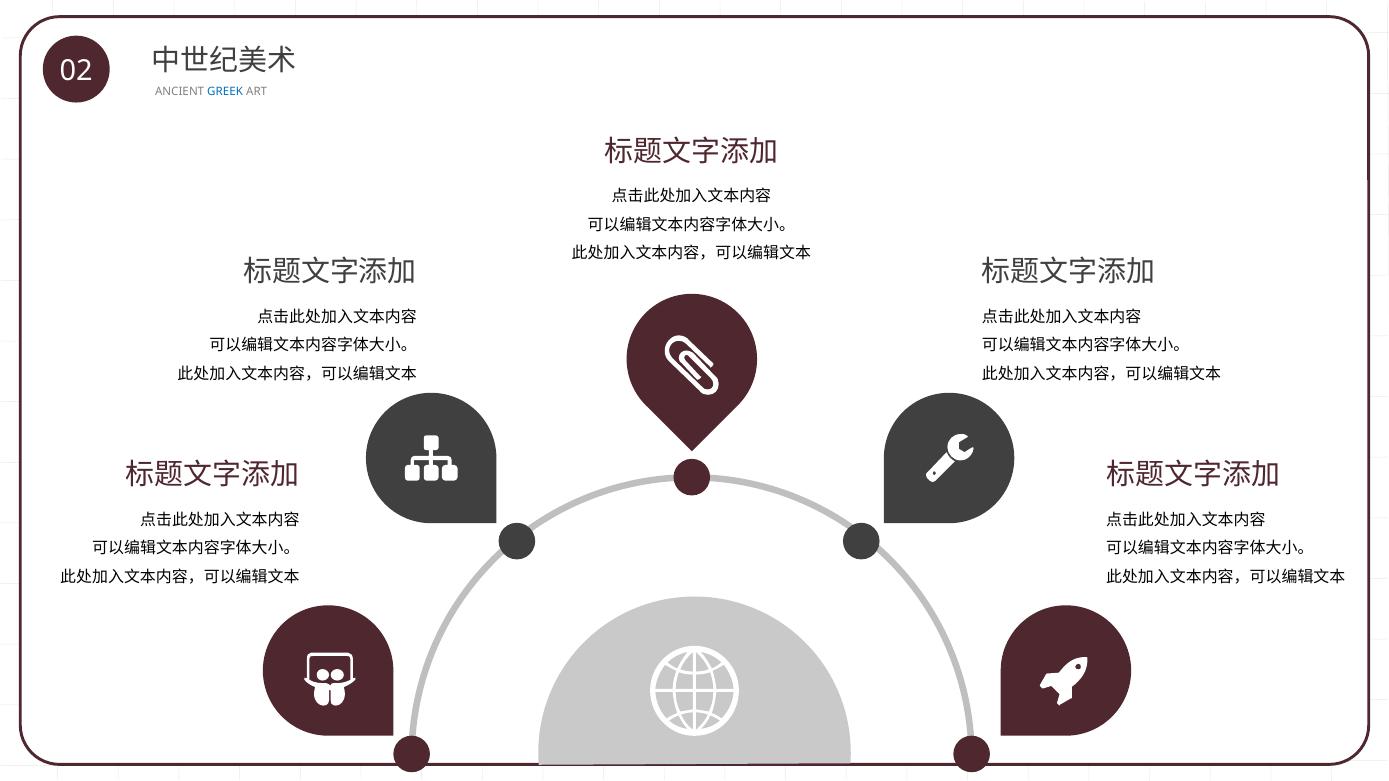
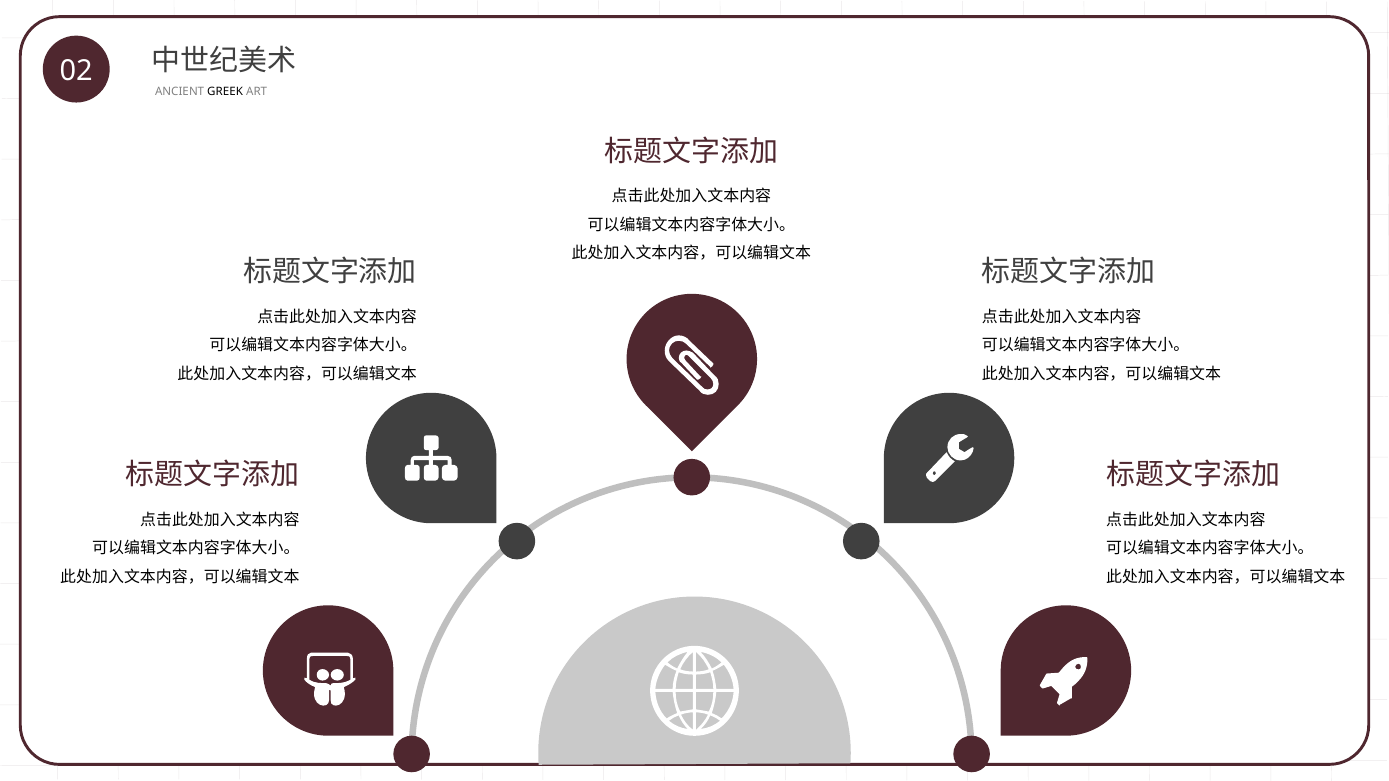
GREEK colour: blue -> black (225, 92)
